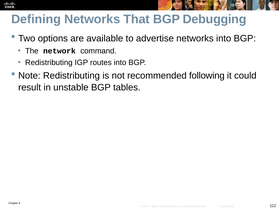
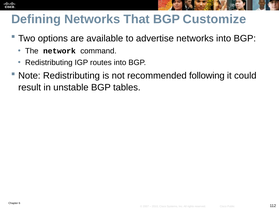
Debugging: Debugging -> Customize (214, 19)
